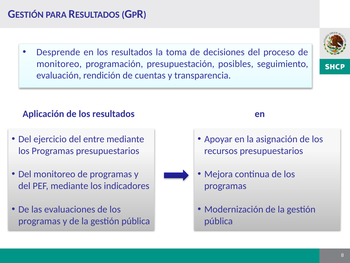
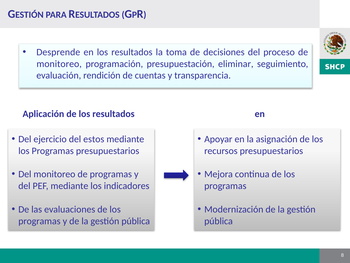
posibles: posibles -> eliminar (236, 64)
entre: entre -> estos (94, 139)
